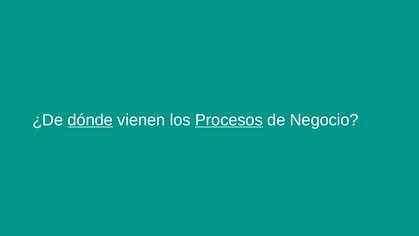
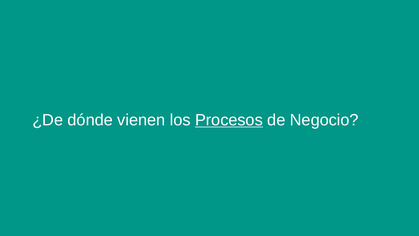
dónde underline: present -> none (90, 120)
